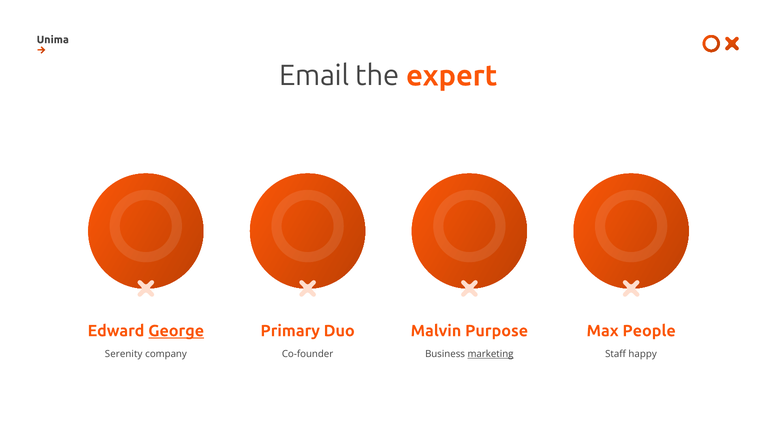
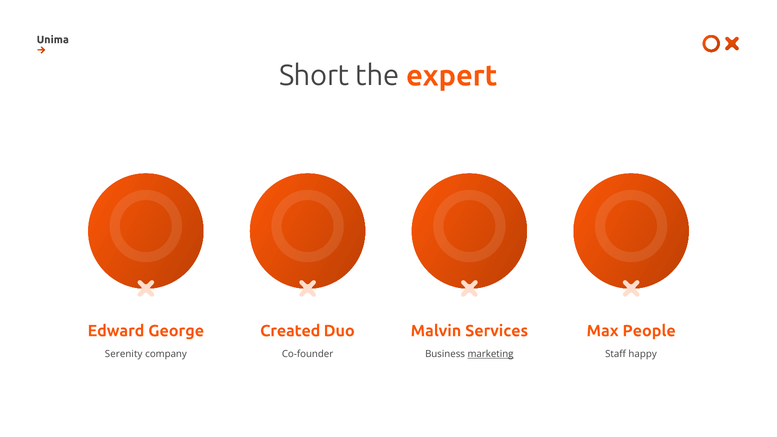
Email: Email -> Short (314, 76)
George underline: present -> none (176, 331)
Primary: Primary -> Created (290, 331)
Purpose: Purpose -> Services (497, 331)
